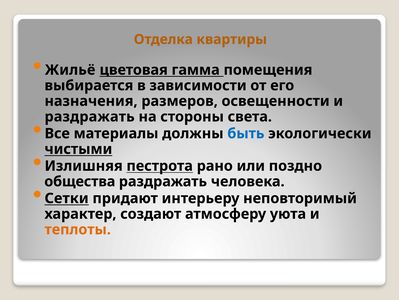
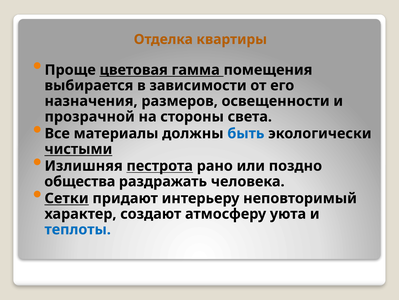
Жильё: Жильё -> Проще (70, 70)
раздражать: раздражать -> прозрачной (90, 116)
теплоты colour: orange -> blue (78, 229)
